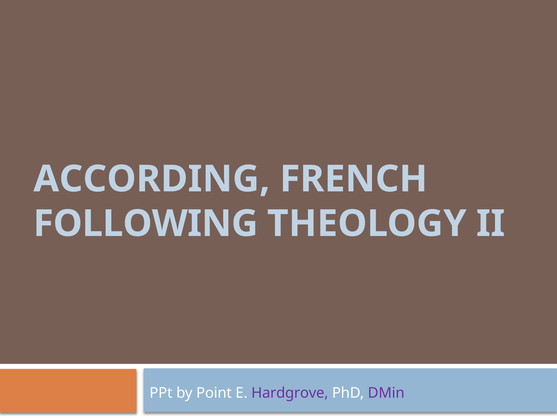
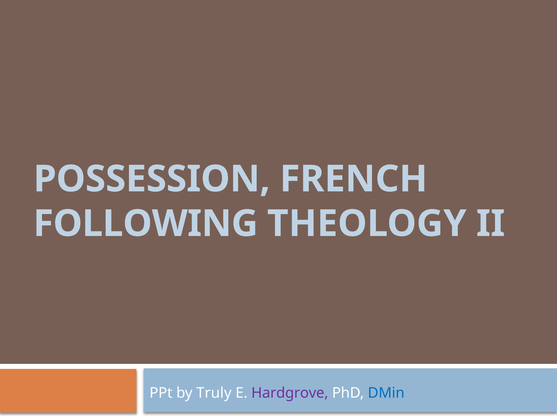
ACCORDING: ACCORDING -> POSSESSION (152, 179)
Point: Point -> Truly (214, 393)
DMin colour: purple -> blue (386, 393)
